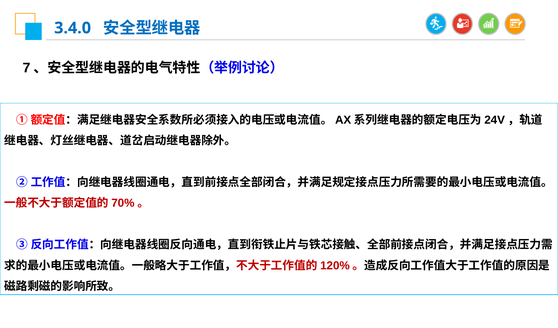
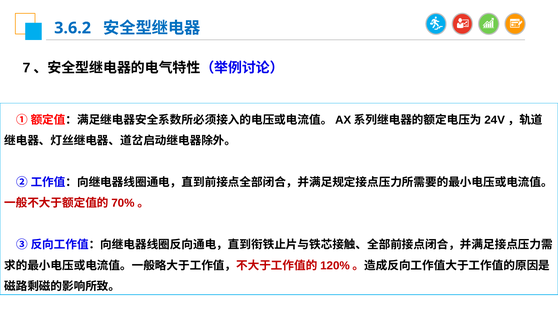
3.4.0: 3.4.0 -> 3.6.2 (73, 28)
